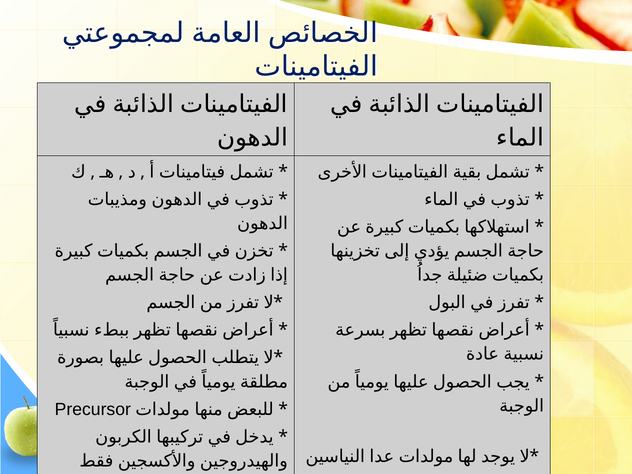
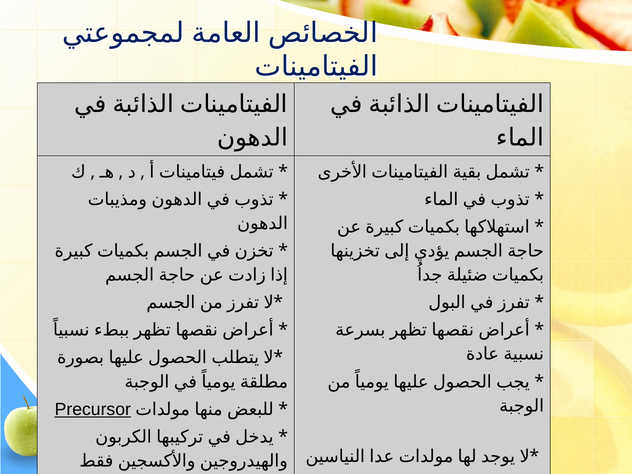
Precursor underline: none -> present (93, 409)
